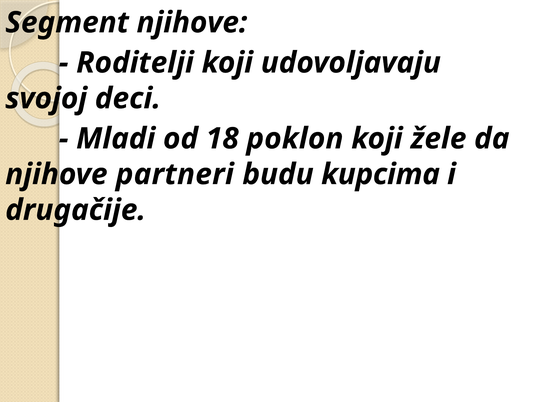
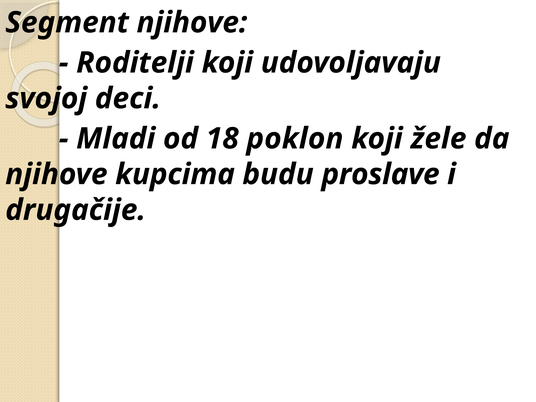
partneri: partneri -> kupcima (175, 174)
kupcima: kupcima -> proslave (381, 174)
